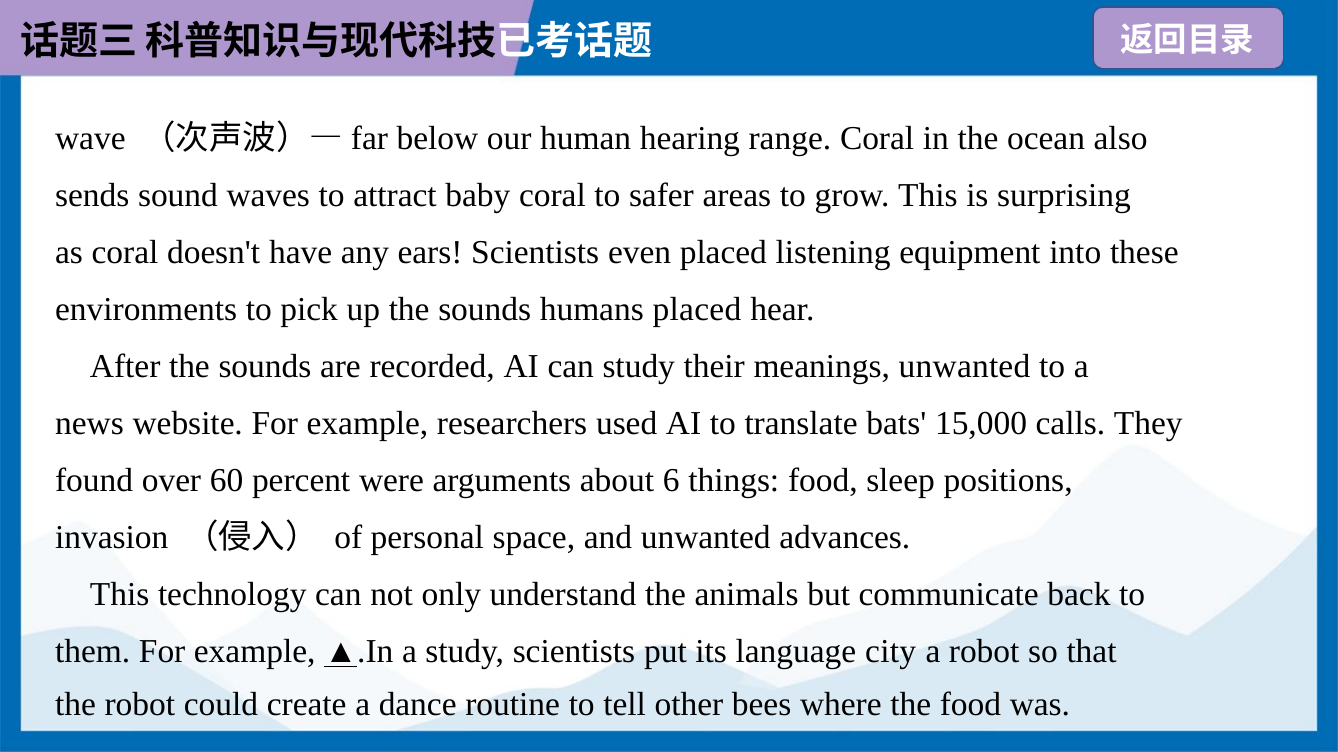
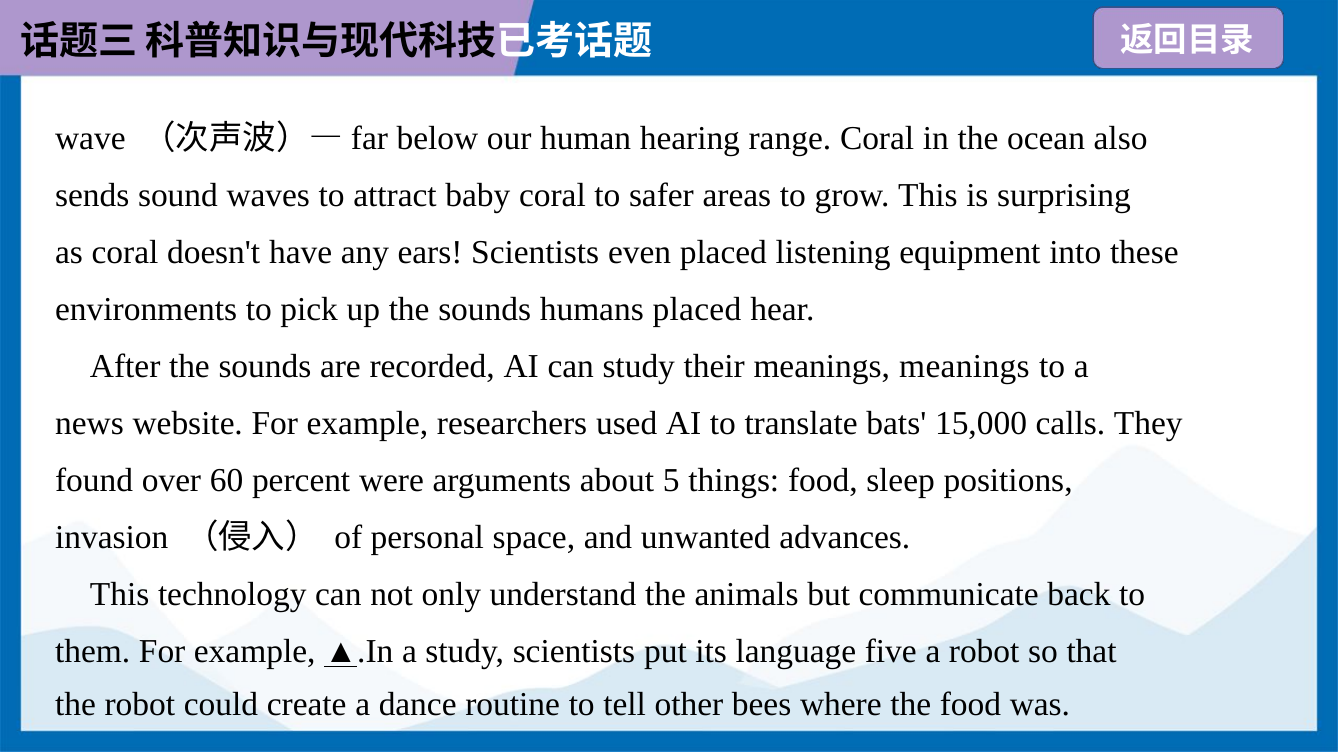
meanings unwanted: unwanted -> meanings (964, 367)
6: 6 -> 5 (671, 481)
city: city -> five (891, 652)
